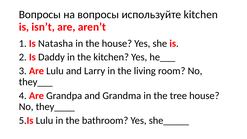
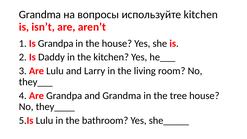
Вопросы: Вопросы -> Grandma (40, 15)
Is Natasha: Natasha -> Grandpa (56, 43)
